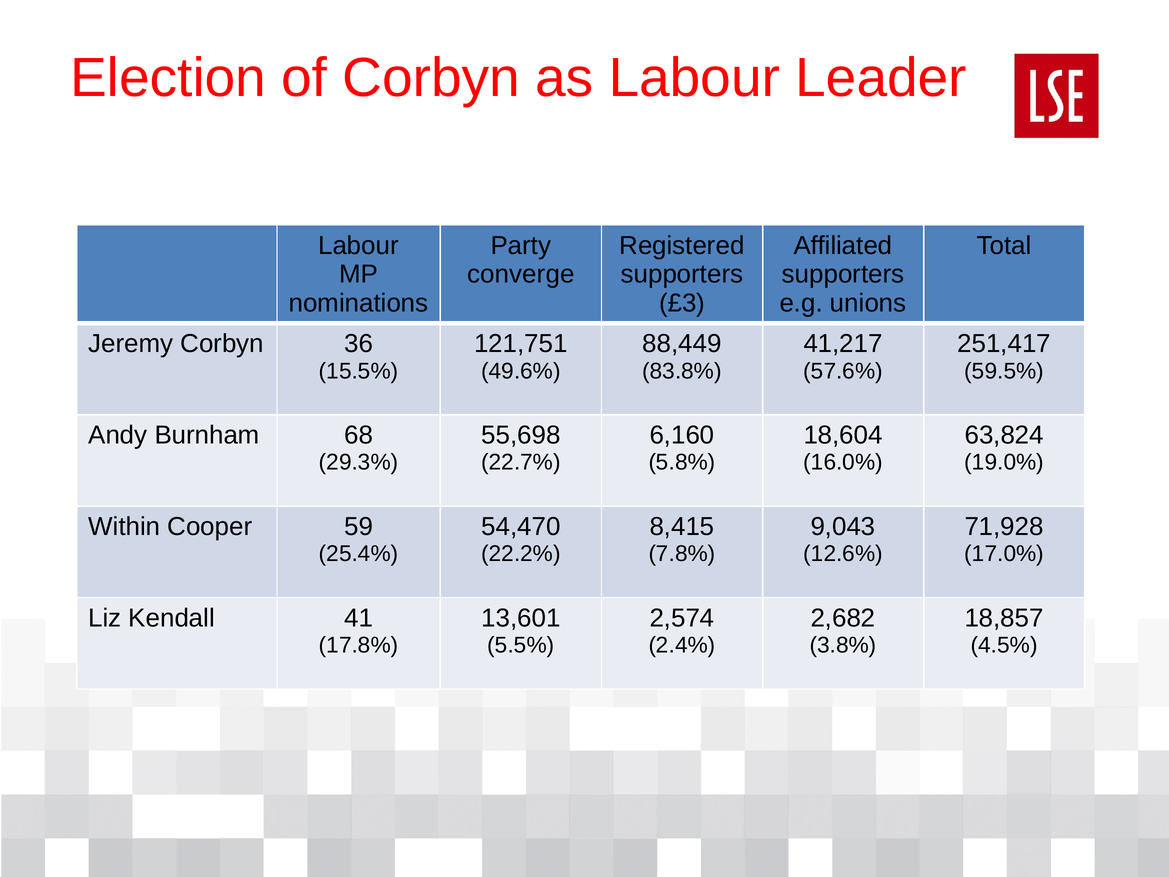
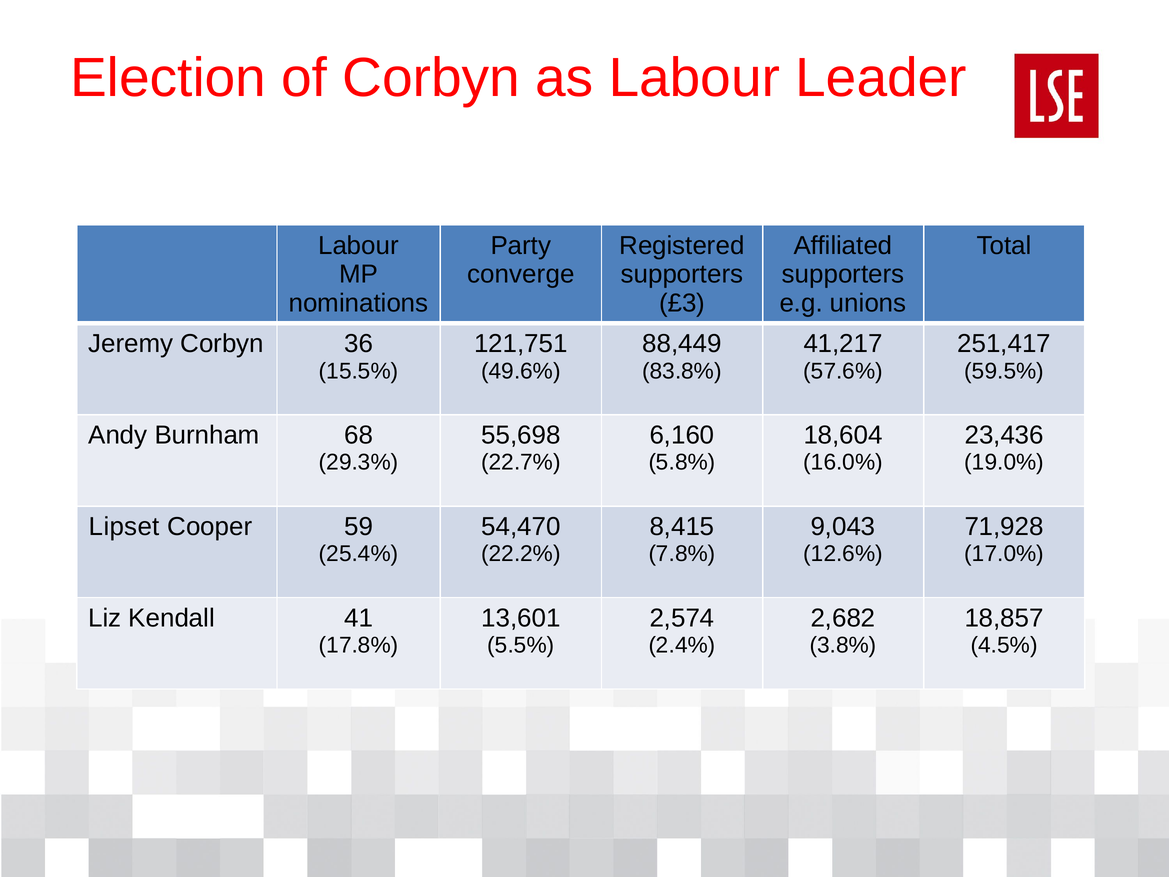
63,824: 63,824 -> 23,436 (1004, 435)
Within: Within -> Lipset (124, 527)
